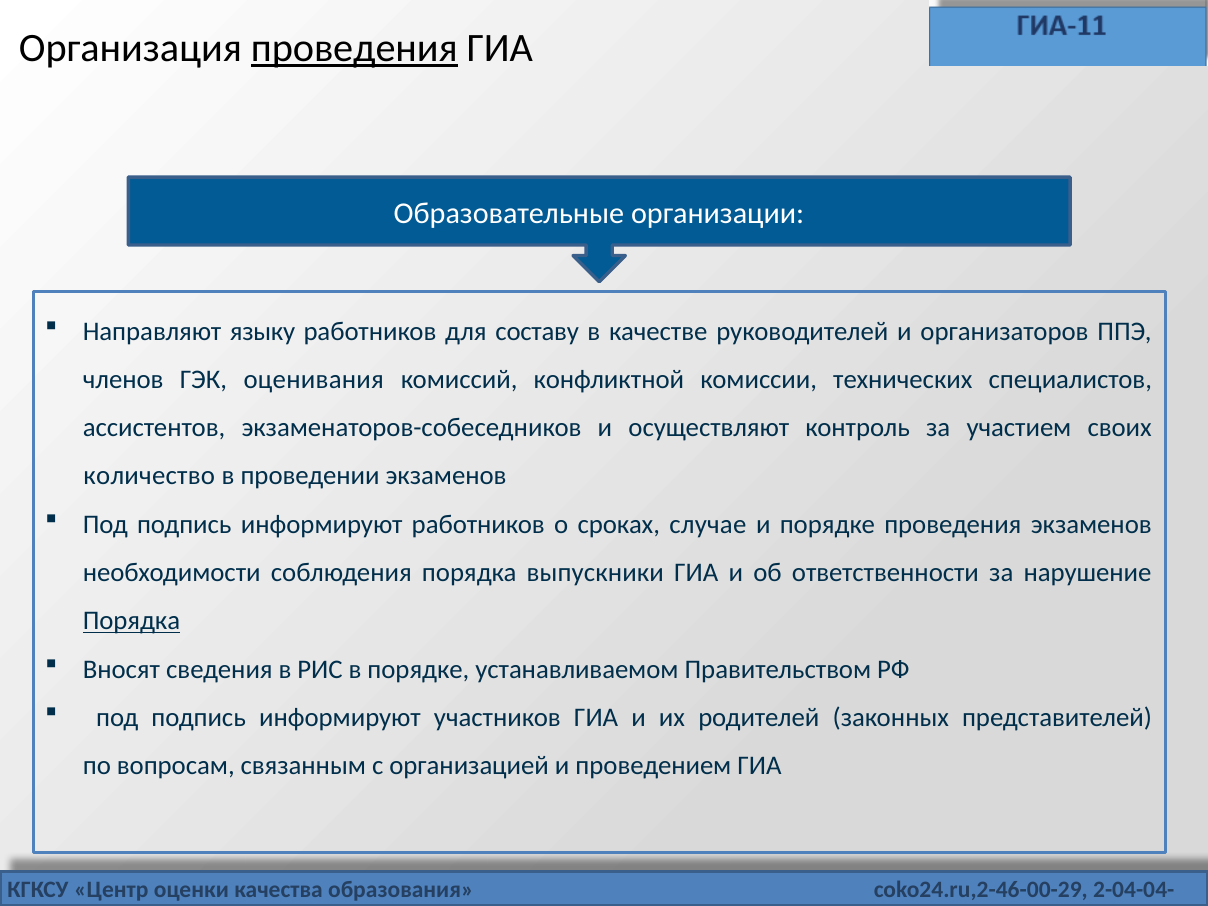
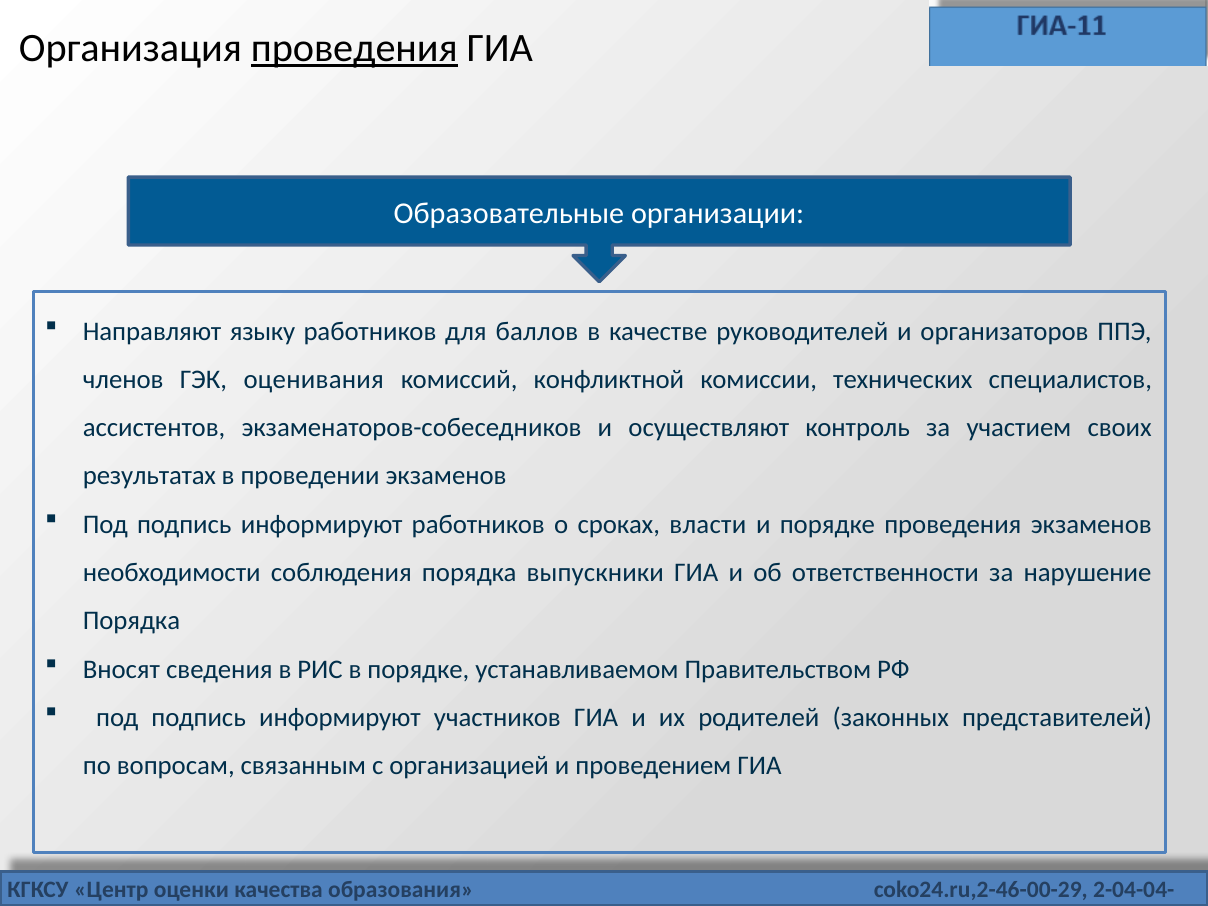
составу: составу -> баллов (537, 331)
количество: количество -> результатах (150, 476)
случае: случае -> власти (708, 524)
Порядка underline: present -> none (132, 621)
